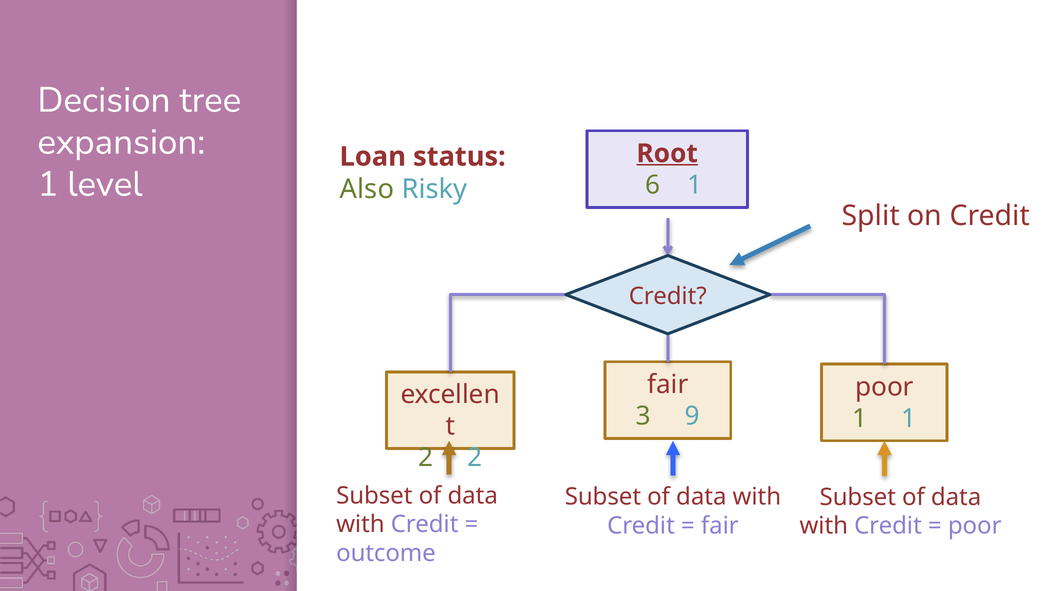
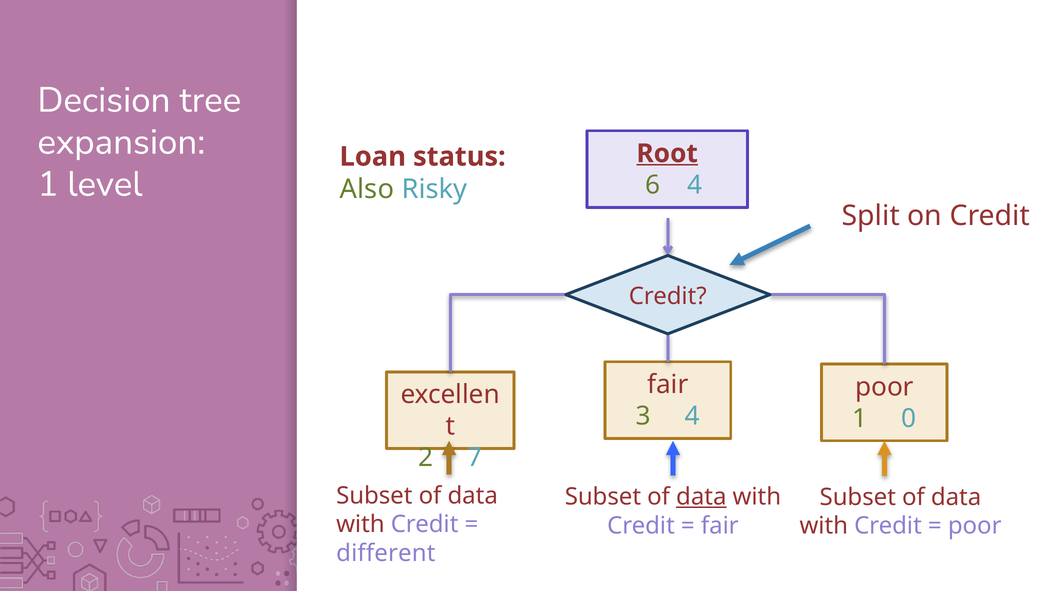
6 1: 1 -> 4 (695, 185)
3 9: 9 -> 4 (692, 416)
1 1: 1 -> 0 (909, 418)
2 2: 2 -> 7 (475, 457)
data underline: none -> present (701, 497)
outcome: outcome -> different (386, 553)
